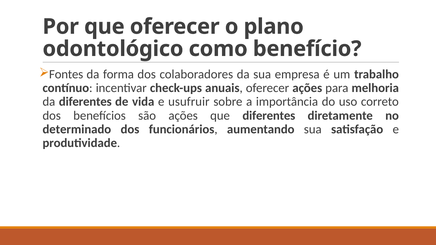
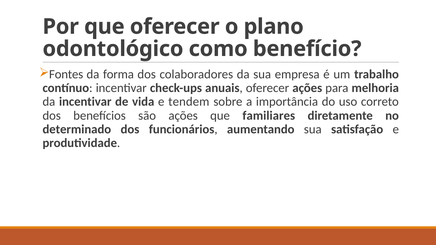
da diferentes: diferentes -> incentivar (85, 102)
usufruir: usufruir -> tendem (189, 102)
que diferentes: diferentes -> familiares (269, 116)
